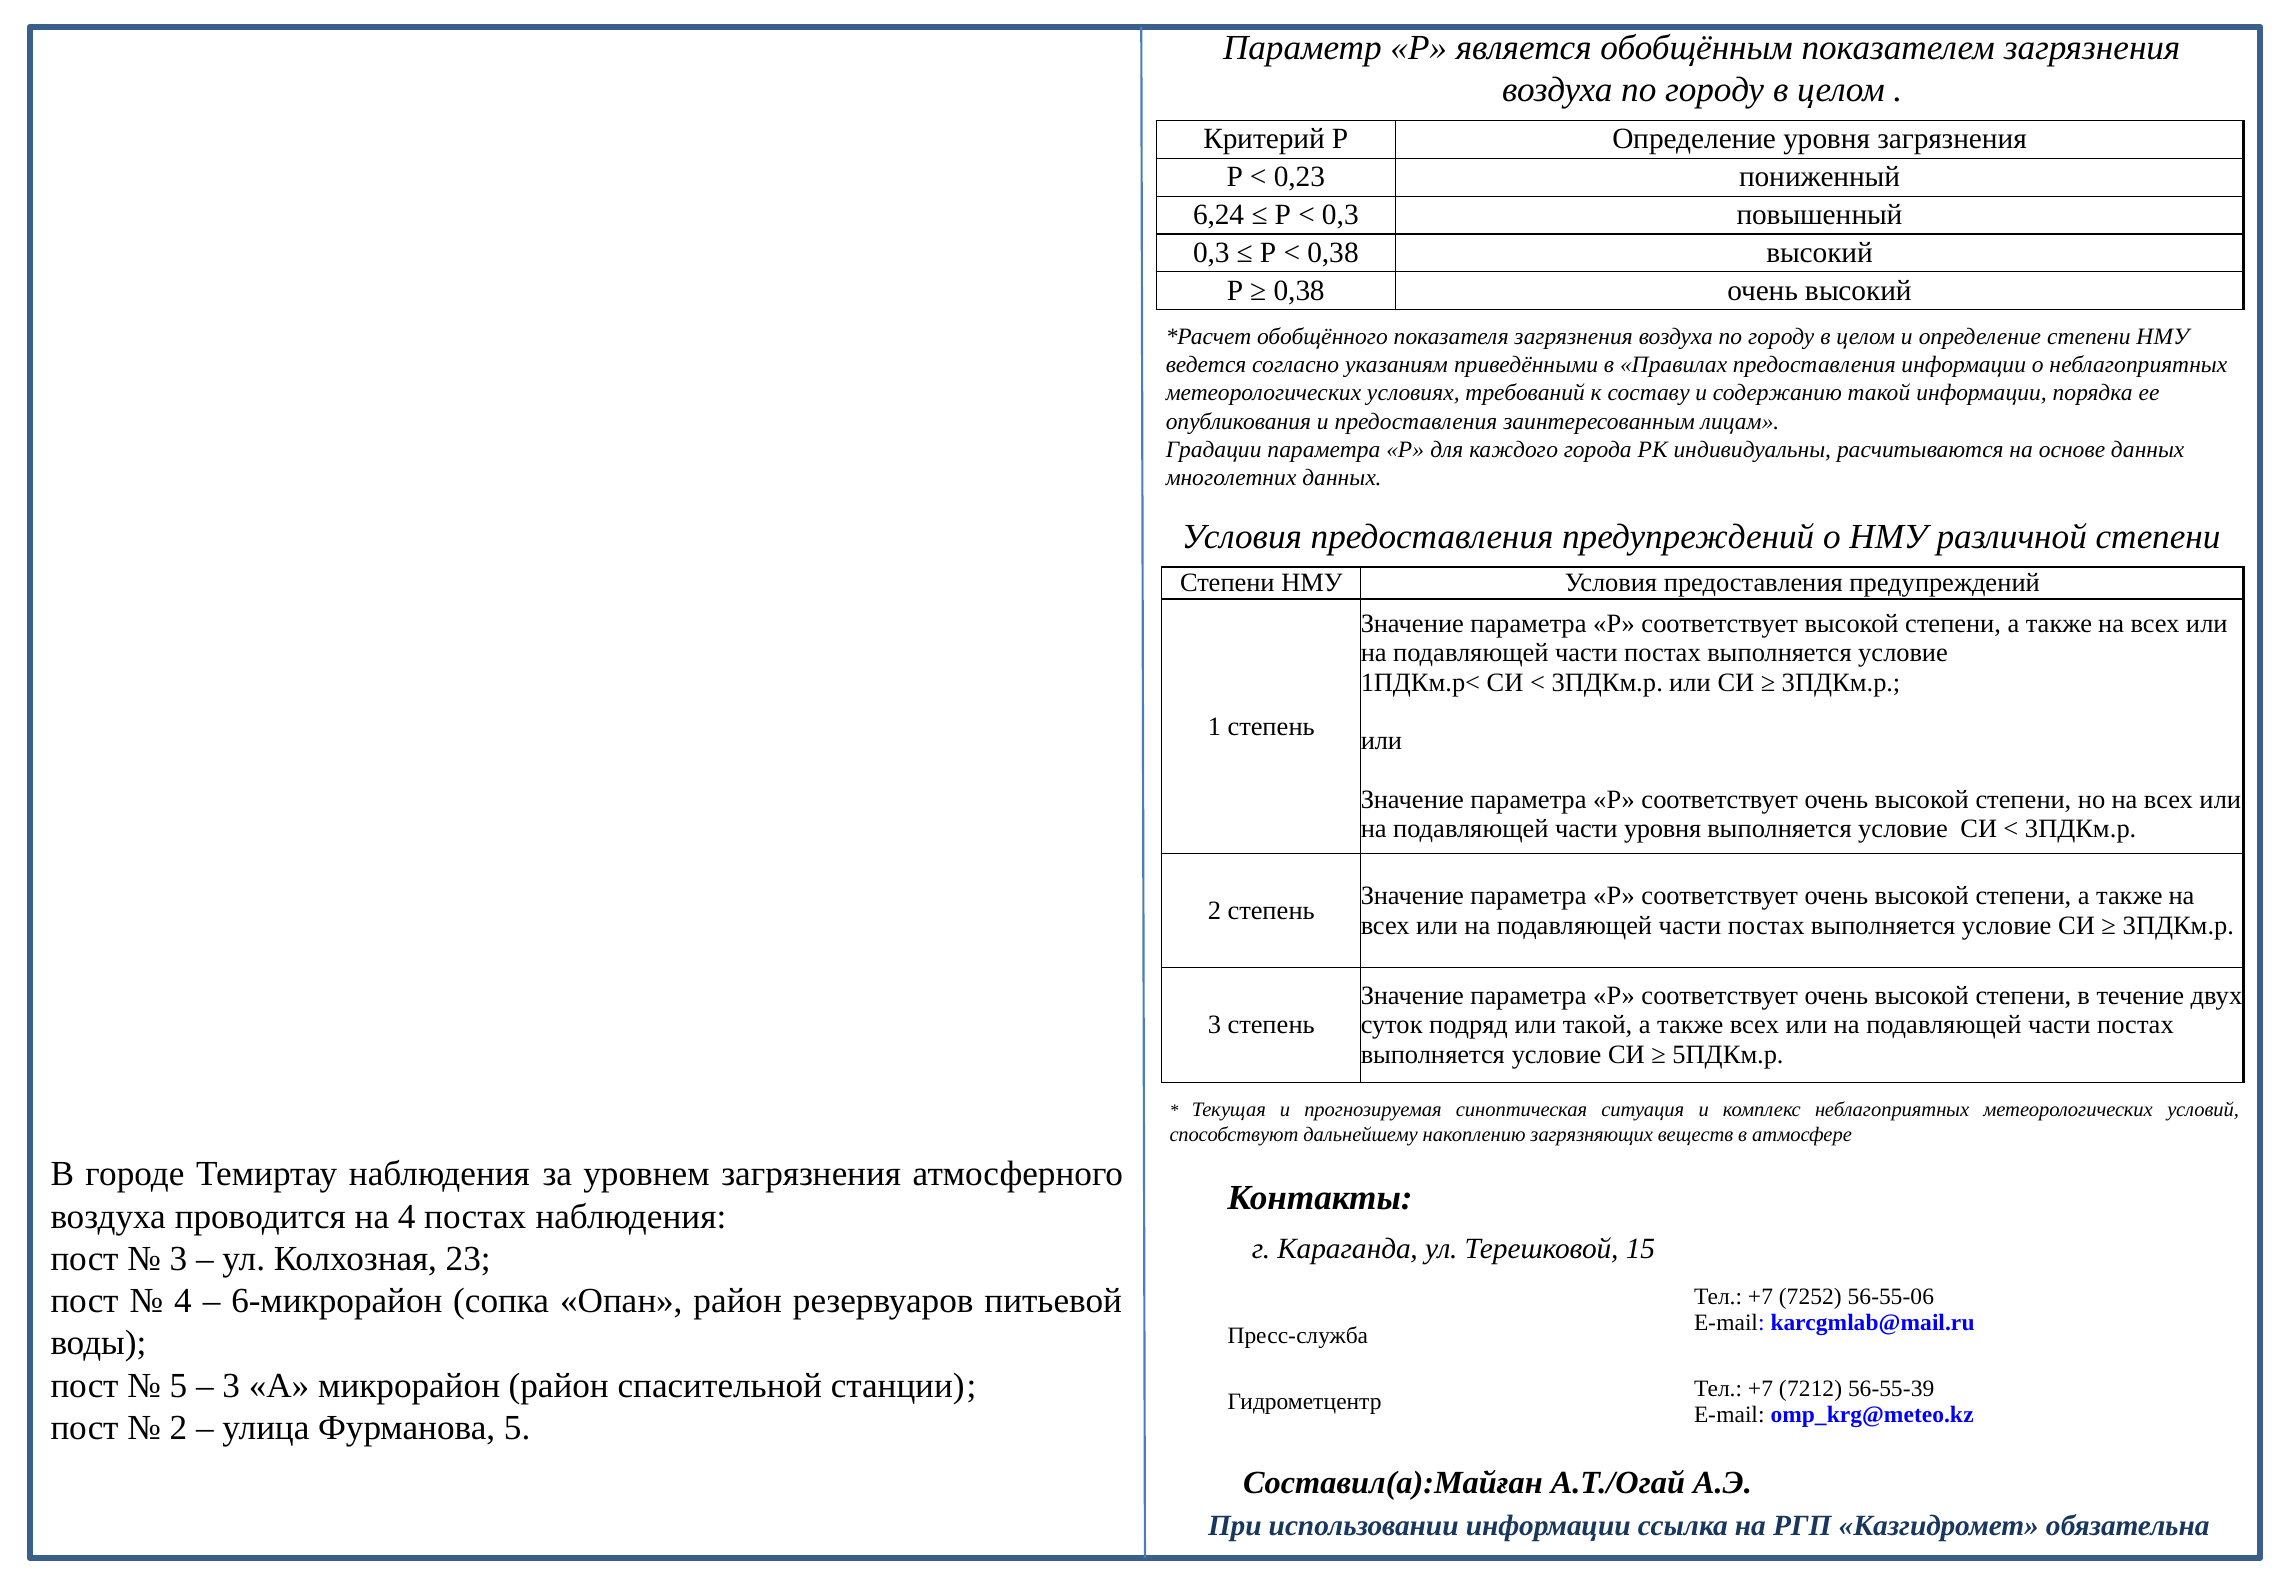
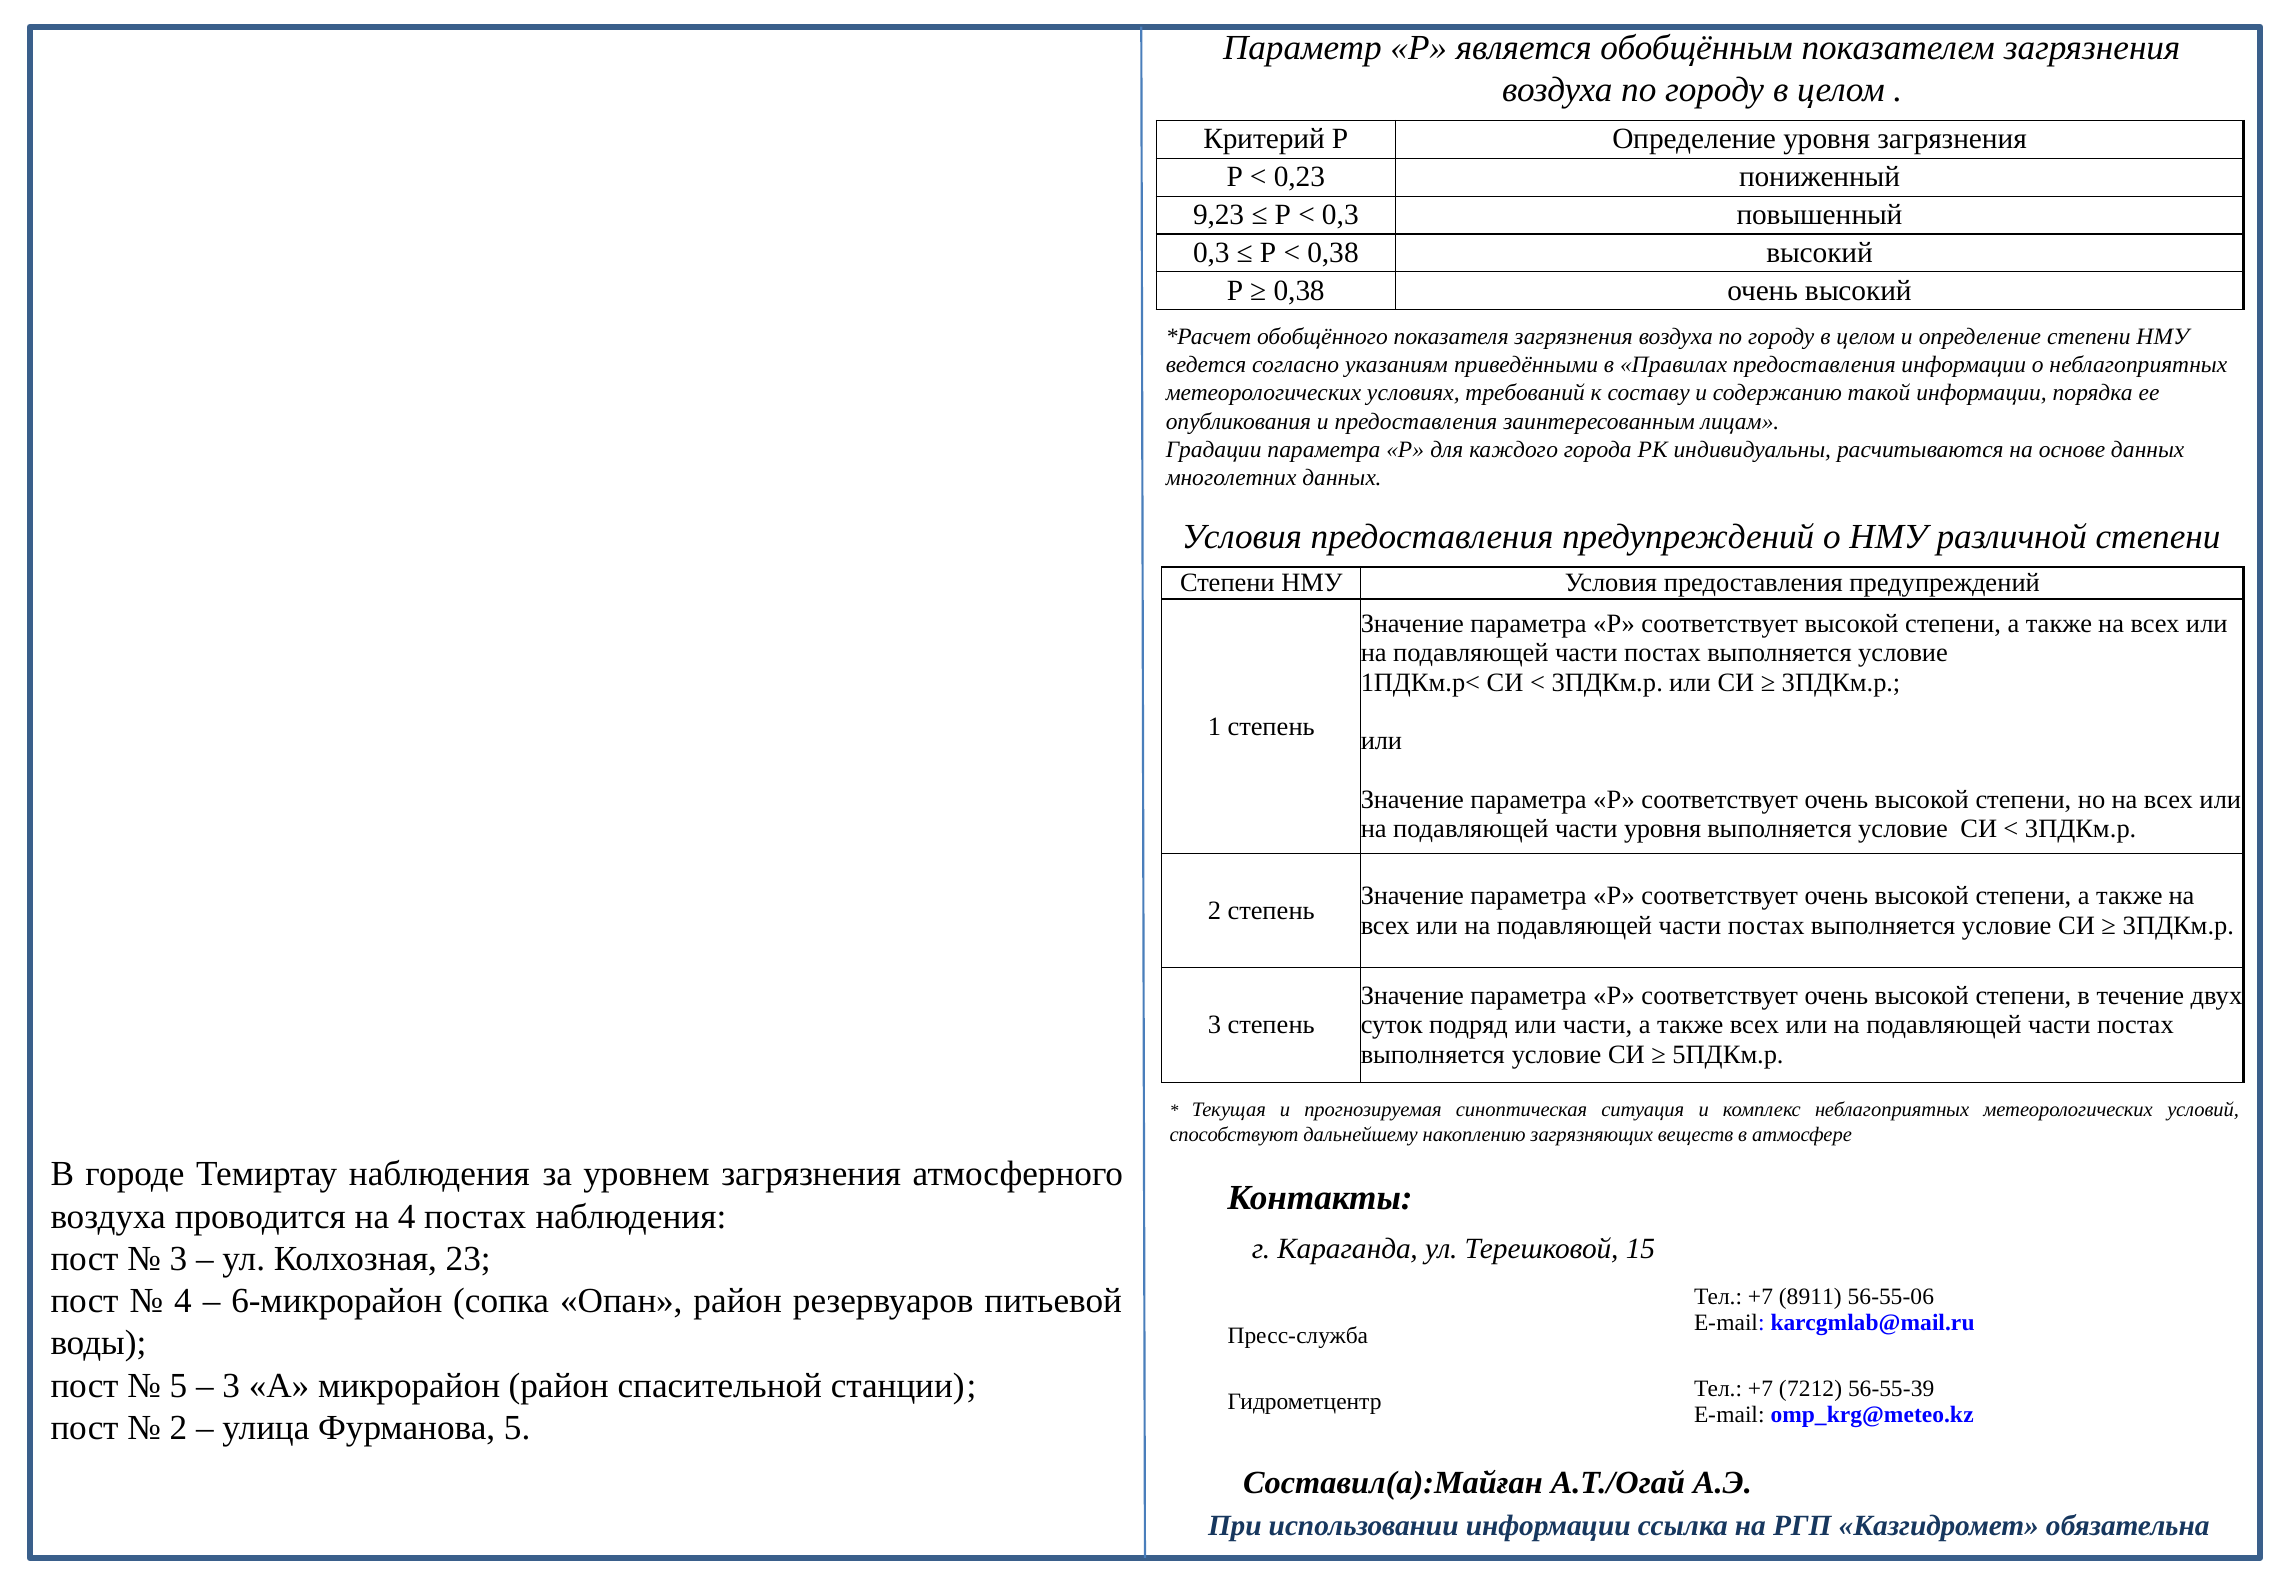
6,24: 6,24 -> 9,23 (1219, 215)
или такой: такой -> части (1597, 1025)
7252: 7252 -> 8911 (1810, 1297)
